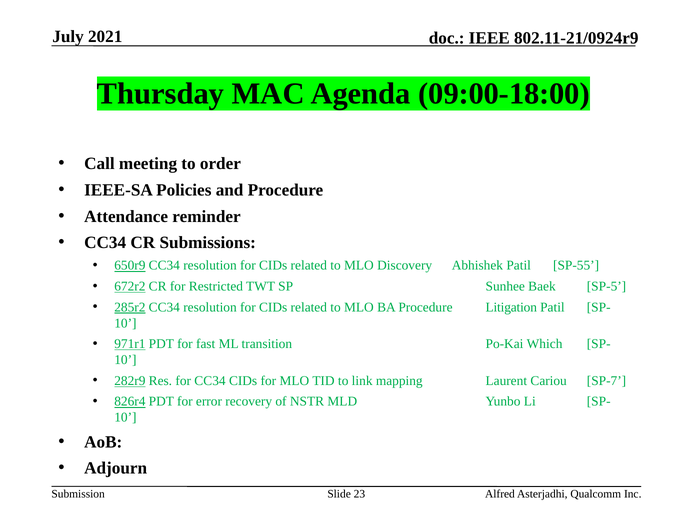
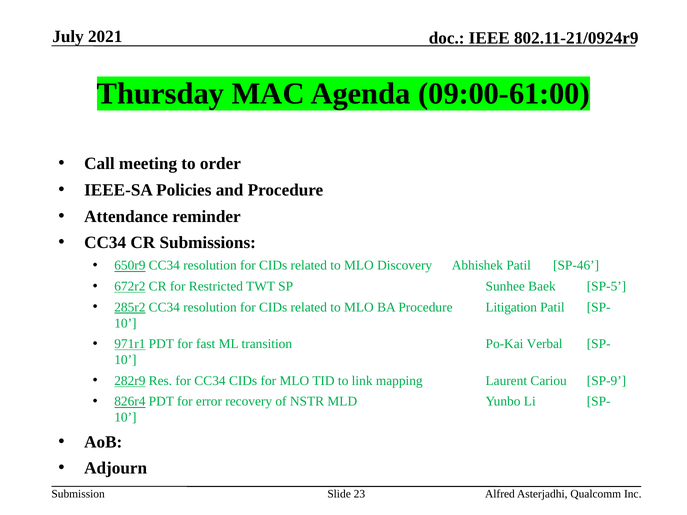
09:00-18:00: 09:00-18:00 -> 09:00-61:00 (504, 94)
SP-55: SP-55 -> SP-46 (576, 266)
Which: Which -> Verbal (545, 344)
SP-7: SP-7 -> SP-9 (607, 381)
